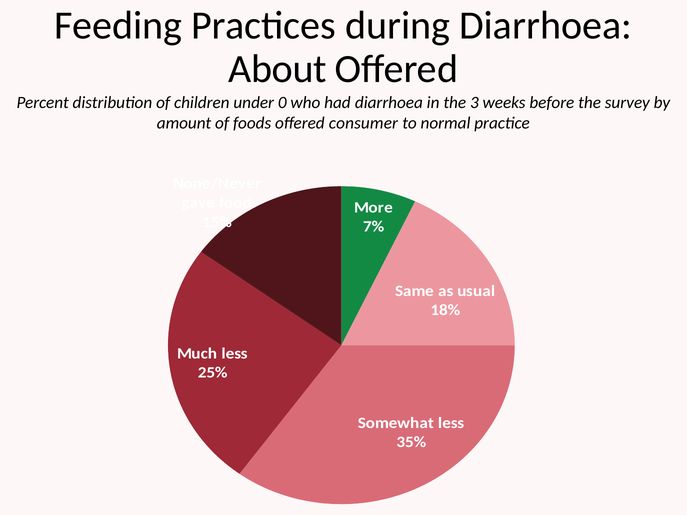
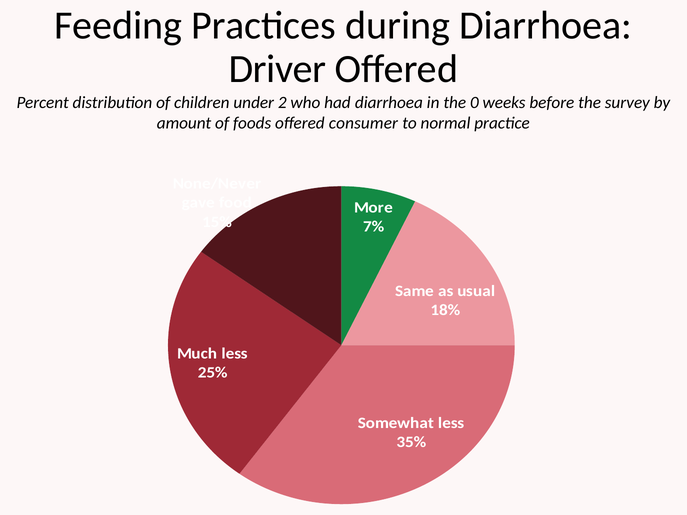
About: About -> Driver (278, 69)
0: 0 -> 2 (282, 103)
3: 3 -> 0 (474, 103)
